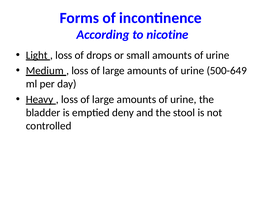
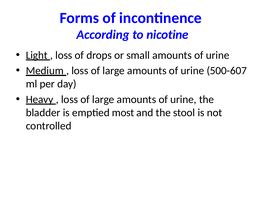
500-649: 500-649 -> 500-607 (227, 71)
deny: deny -> most (123, 113)
